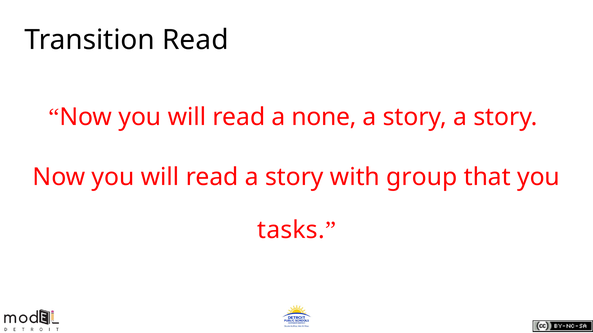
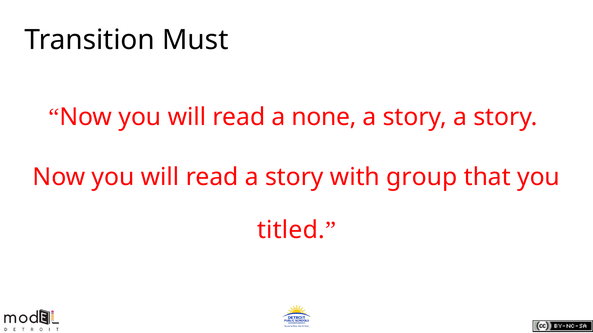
Transition Read: Read -> Must (195, 40)
tasks: tasks -> titled (291, 231)
